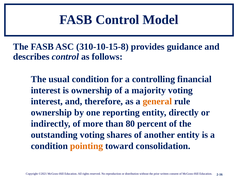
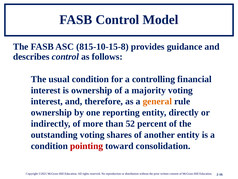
310-10-15-8: 310-10-15-8 -> 815-10-15-8 (102, 47)
80: 80 -> 52 (130, 123)
pointing colour: orange -> red (87, 146)
